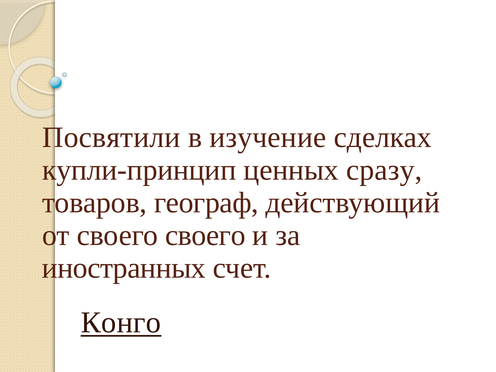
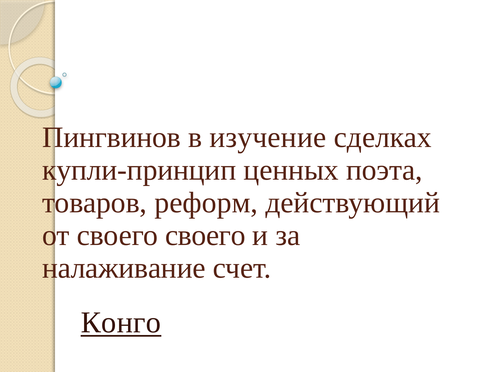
Посвятили: Посвятили -> Пингвинов (111, 137)
сразу: сразу -> поэта (384, 170)
географ: географ -> реформ (206, 203)
иностранных: иностранных -> налаживание (124, 268)
